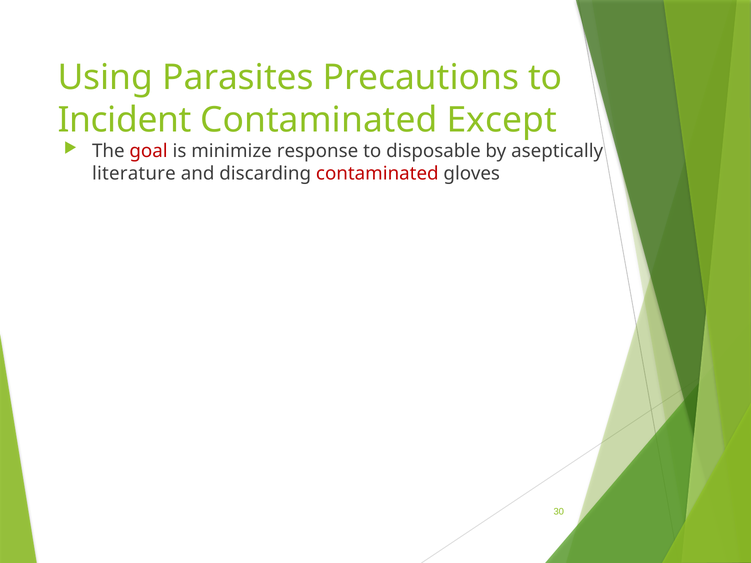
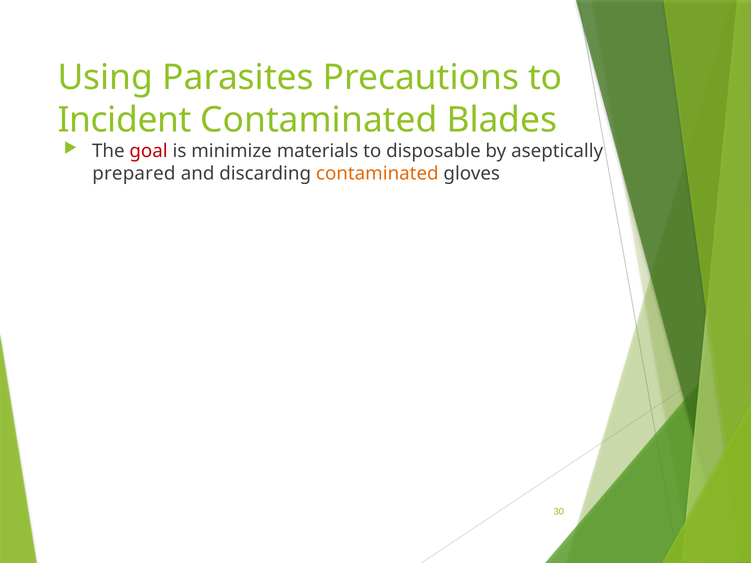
Except: Except -> Blades (502, 120)
response: response -> materials (318, 151)
literature: literature -> prepared (134, 174)
contaminated colour: red -> orange (377, 174)
